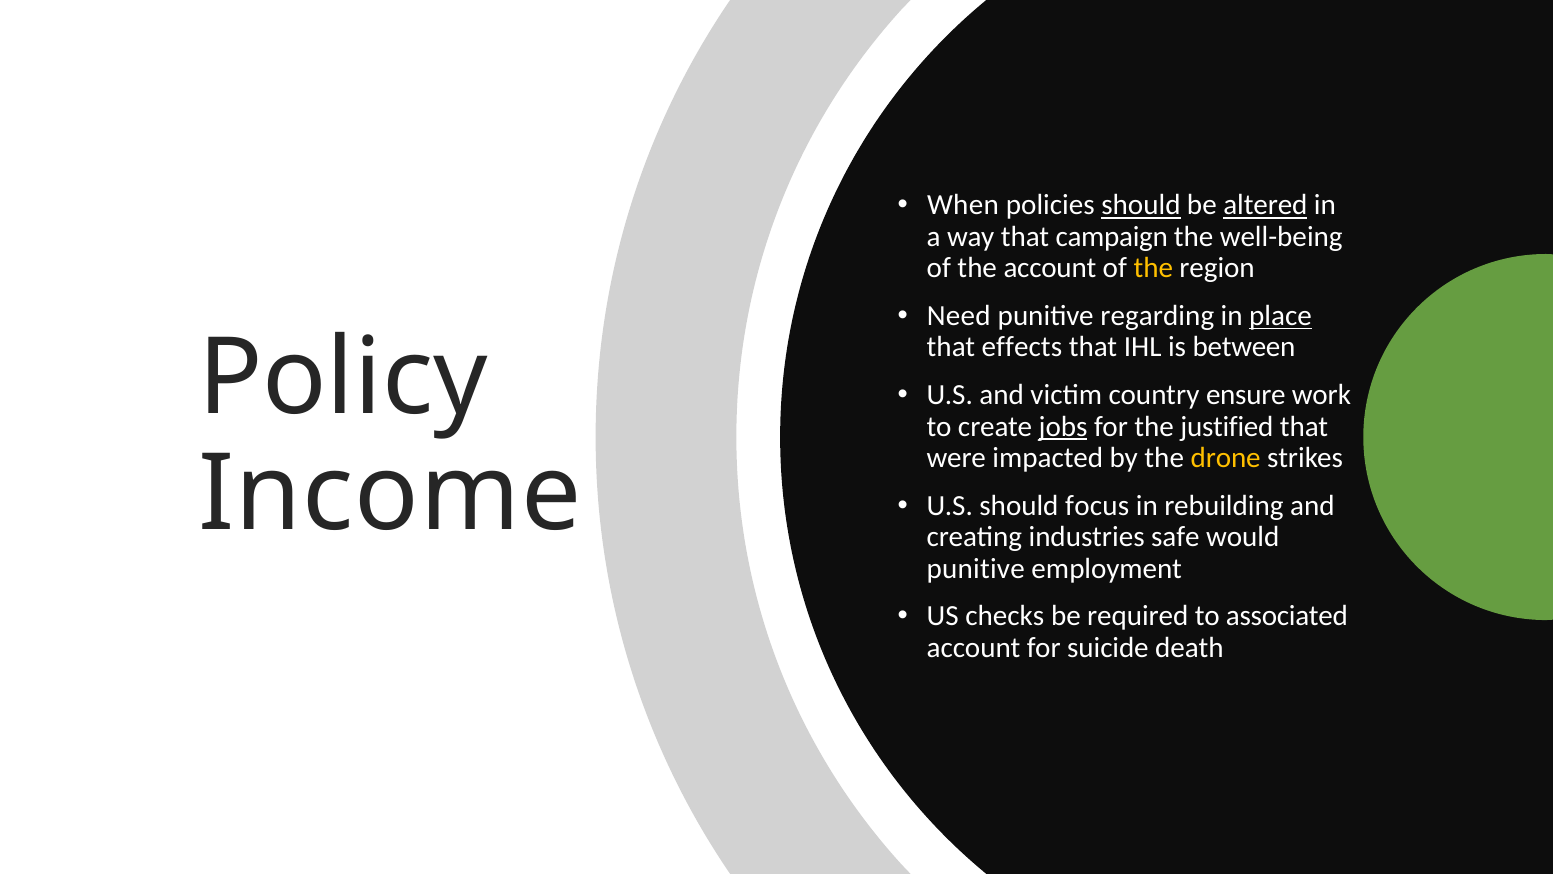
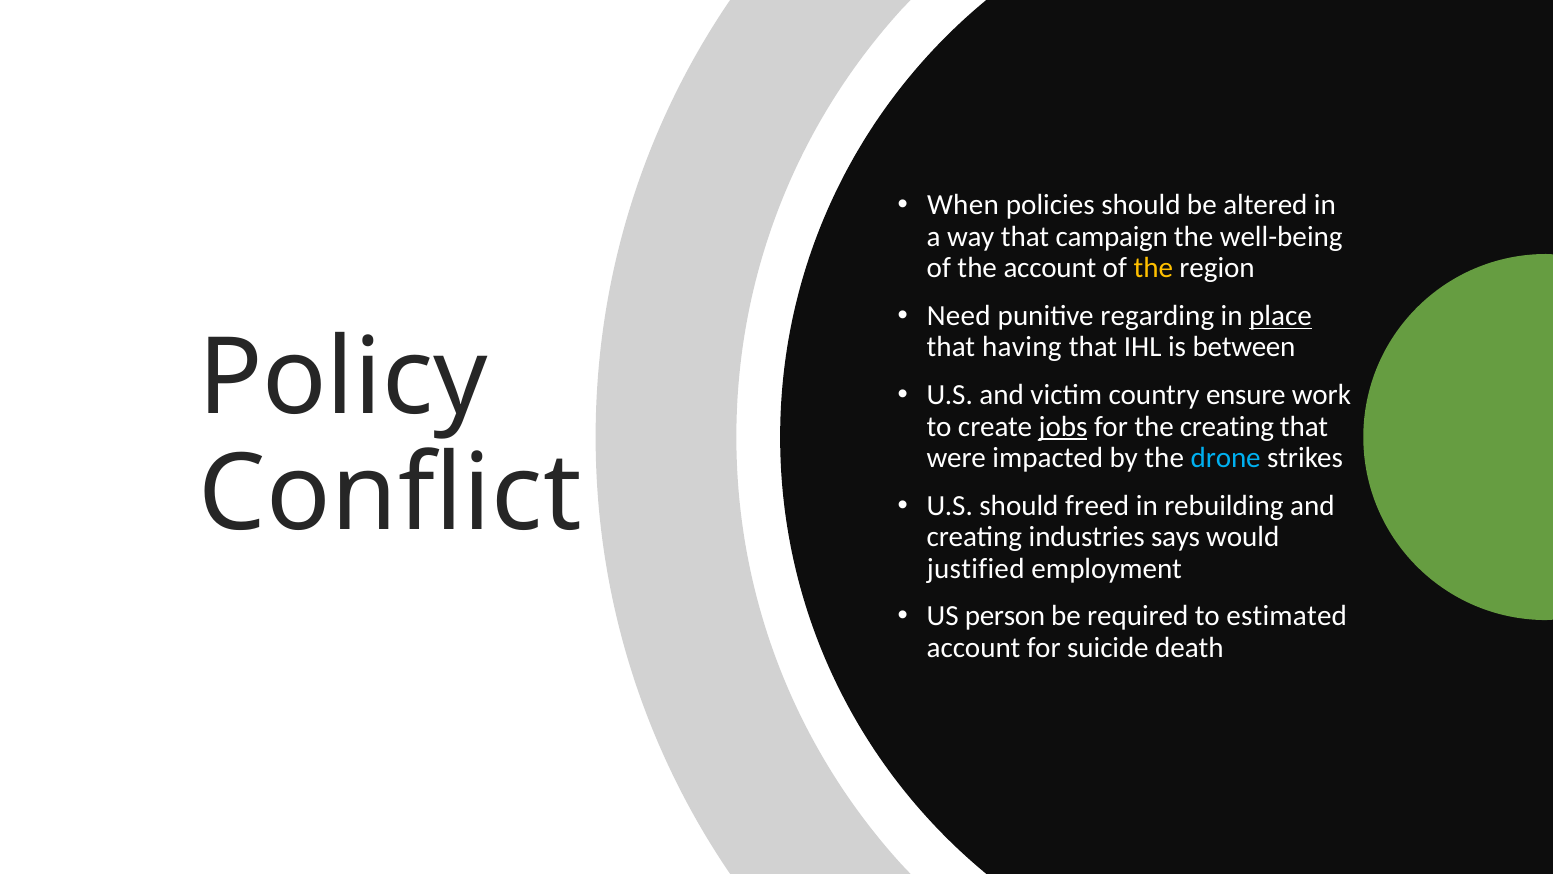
should underline: present -> none (1141, 205)
altered underline: present -> none (1265, 205)
effects: effects -> having (1022, 347)
the justified: justified -> creating (1227, 426)
drone colour: yellow -> light blue (1226, 458)
Income: Income -> Conflict (390, 494)
focus: focus -> freed (1097, 505)
safe: safe -> says (1176, 537)
punitive: punitive -> justified (976, 568)
checks: checks -> person (1005, 616)
associated: associated -> estimated (1287, 616)
